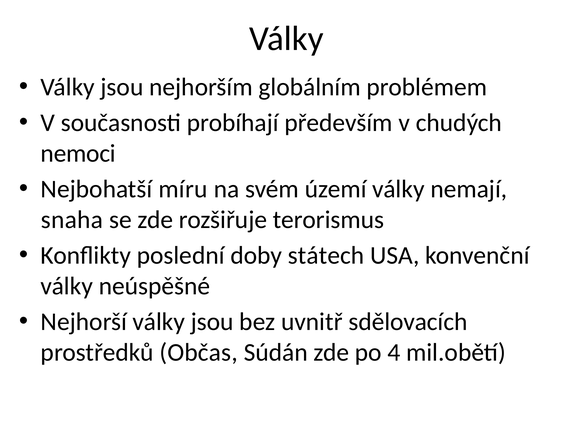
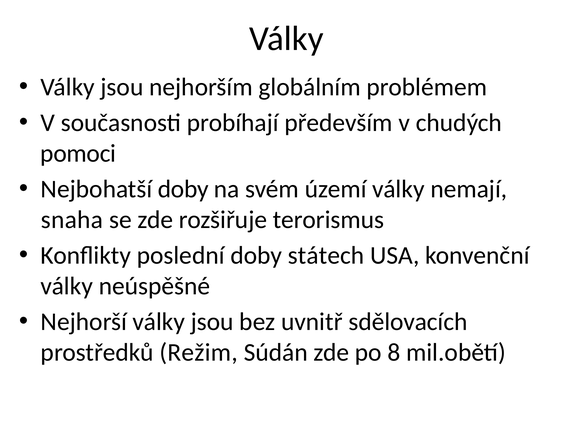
nemoci: nemoci -> pomoci (78, 153)
Nejbohatší míru: míru -> doby (183, 189)
Občas: Občas -> Režim (199, 352)
4: 4 -> 8 (394, 352)
